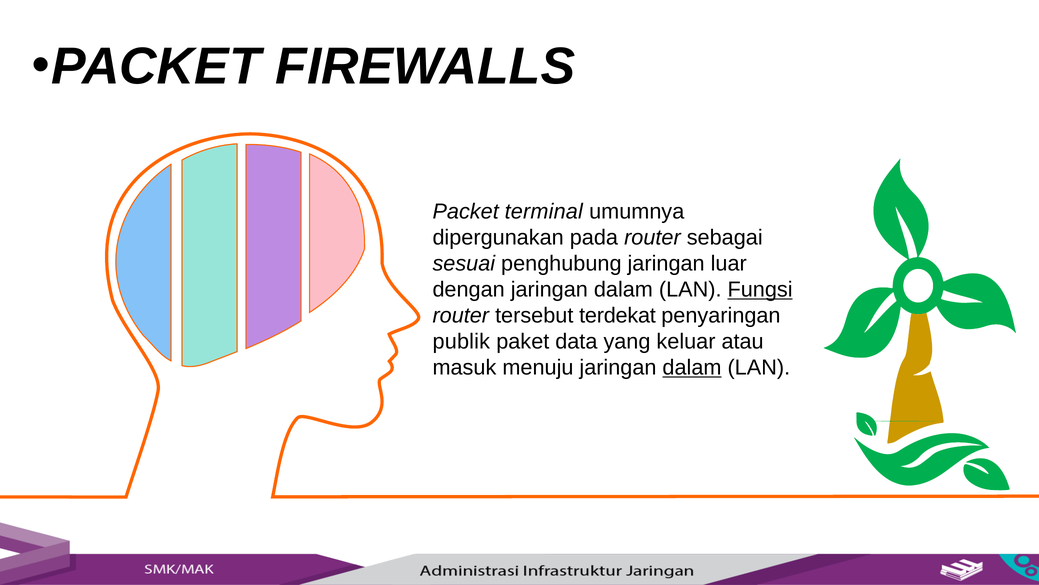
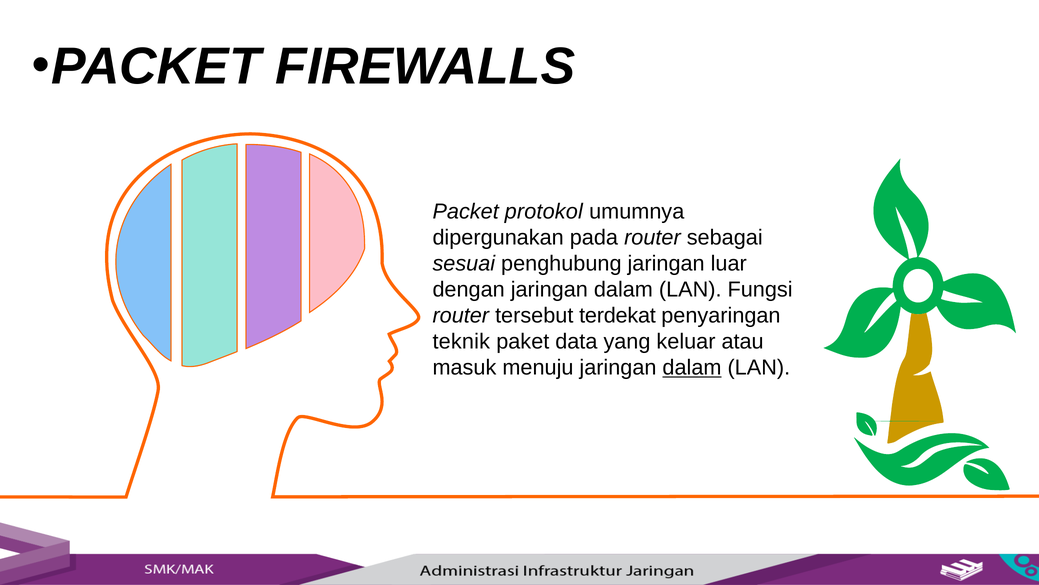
terminal: terminal -> protokol (544, 211)
Fungsi underline: present -> none (760, 289)
publik: publik -> teknik (461, 341)
